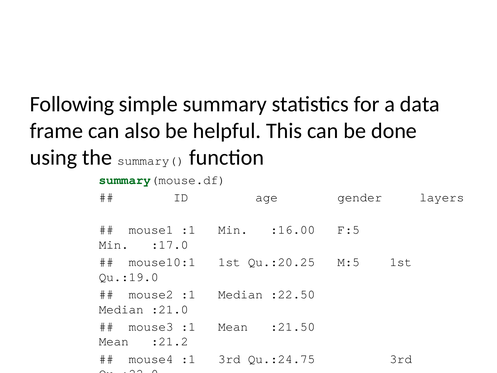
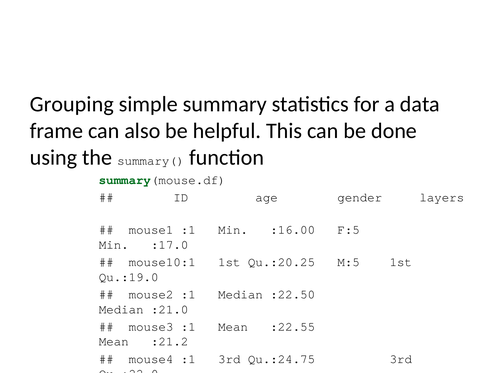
Following: Following -> Grouping (72, 104)
:21.50: :21.50 -> :22.55 (293, 326)
